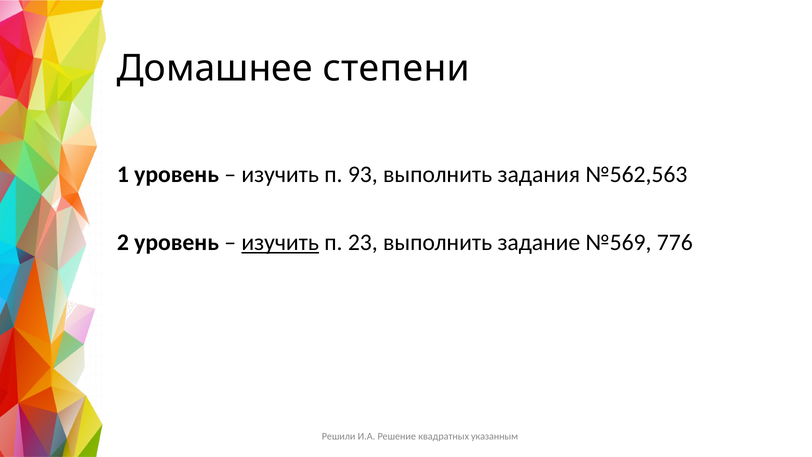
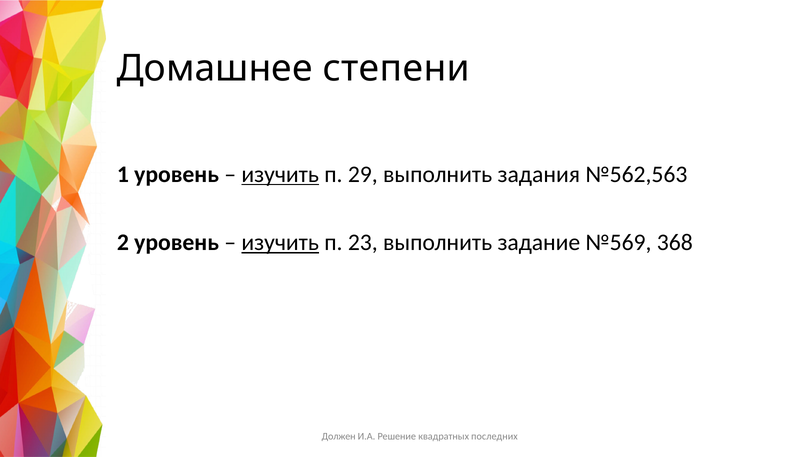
изучить underline: none -> present (280, 174)
93: 93 -> 29 (363, 174)
776: 776 -> 368 (675, 242)
Решили: Решили -> Должен (339, 436)
указанным: указанным -> последних (494, 436)
